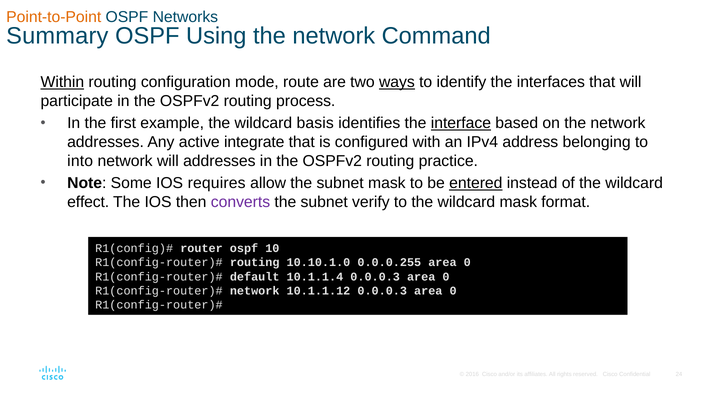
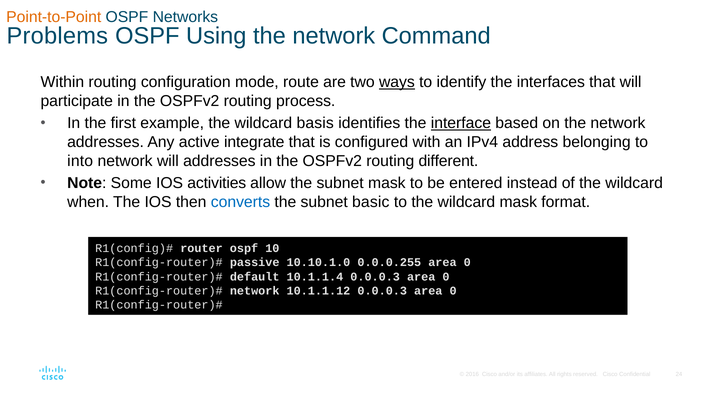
Summary: Summary -> Problems (57, 36)
Within underline: present -> none (62, 82)
practice: practice -> different (448, 161)
requires: requires -> activities (217, 183)
entered underline: present -> none (476, 183)
effect: effect -> when (88, 202)
converts colour: purple -> blue (240, 202)
verify: verify -> basic (371, 202)
routing: routing -> passive (255, 262)
